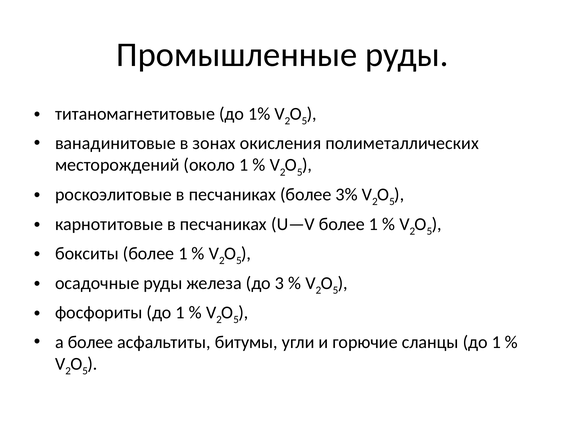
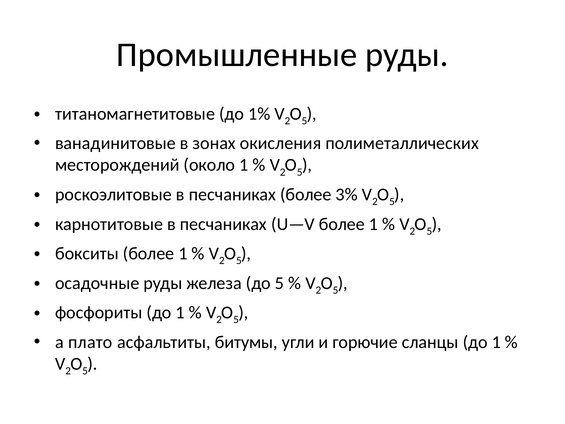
до 3: 3 -> 5 (279, 283)
а более: более -> плато (90, 342)
